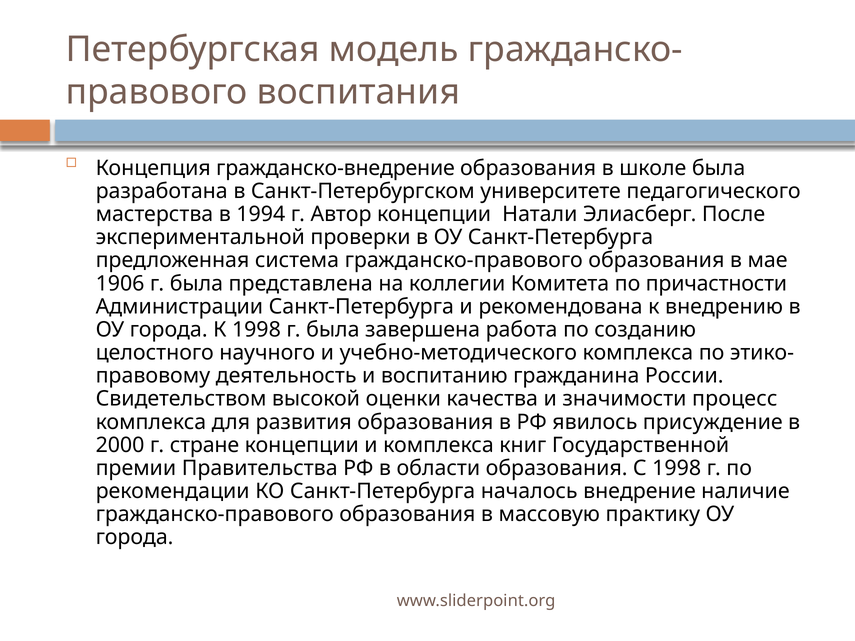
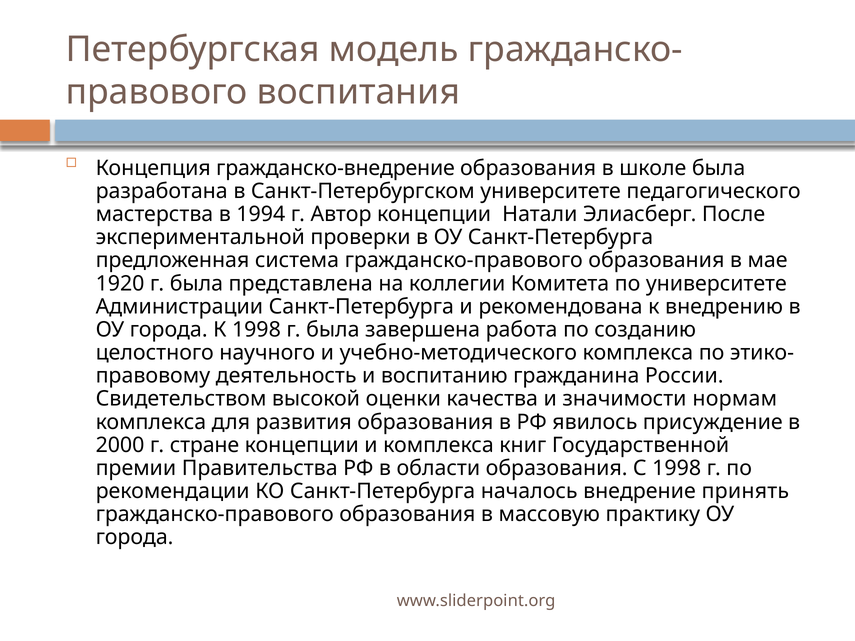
1906: 1906 -> 1920 (120, 284)
по причастности: причастности -> университете (716, 284)
процесс: процесс -> нормам (735, 399)
наличие: наличие -> принять (745, 491)
